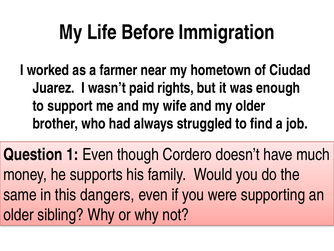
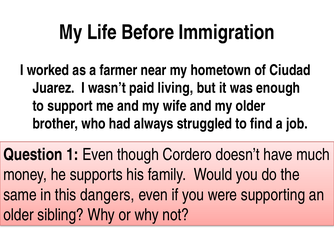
rights: rights -> living (175, 88)
